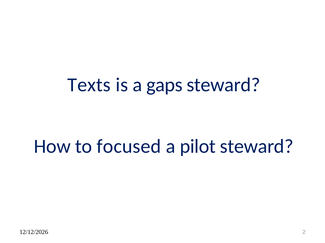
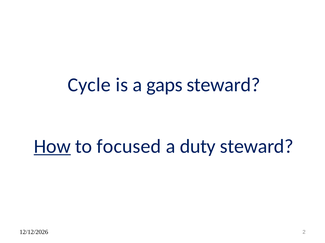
Texts: Texts -> Cycle (89, 85)
How underline: none -> present (52, 147)
pilot: pilot -> duty (198, 147)
